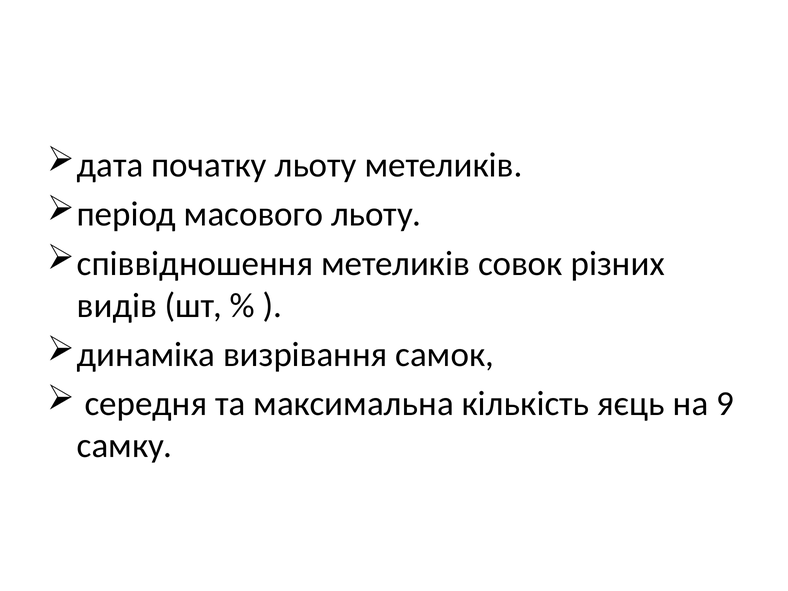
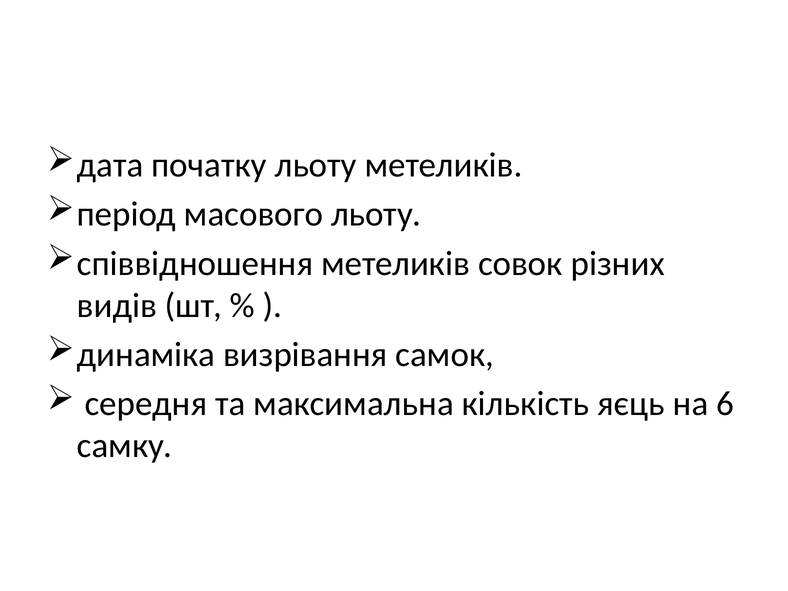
9: 9 -> 6 (725, 404)
